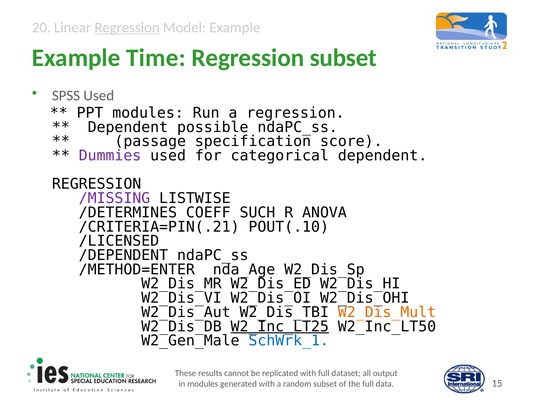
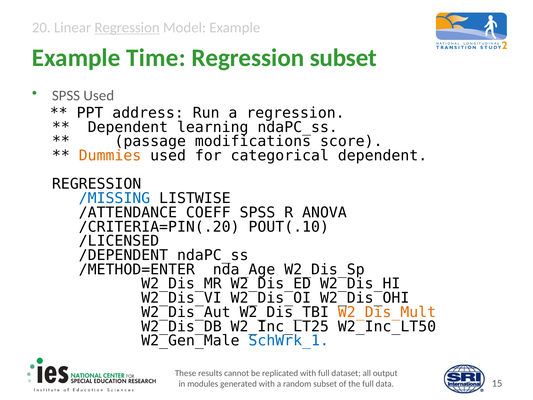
PPT modules: modules -> address (148, 113)
possible: possible -> learning (213, 127)
specification: specification -> modifications (253, 141)
Dummies colour: purple -> orange (110, 156)
/MISSING colour: purple -> blue (114, 198)
/DETERMINES: /DETERMINES -> /ATTENDANCE (128, 212)
COEFF SUCH: SUCH -> SPSS (257, 212)
/CRITERIA=PIN(.21: /CRITERIA=PIN(.21 -> /CRITERIA=PIN(.20 (159, 227)
W2_Inc_LT25 underline: present -> none (280, 326)
